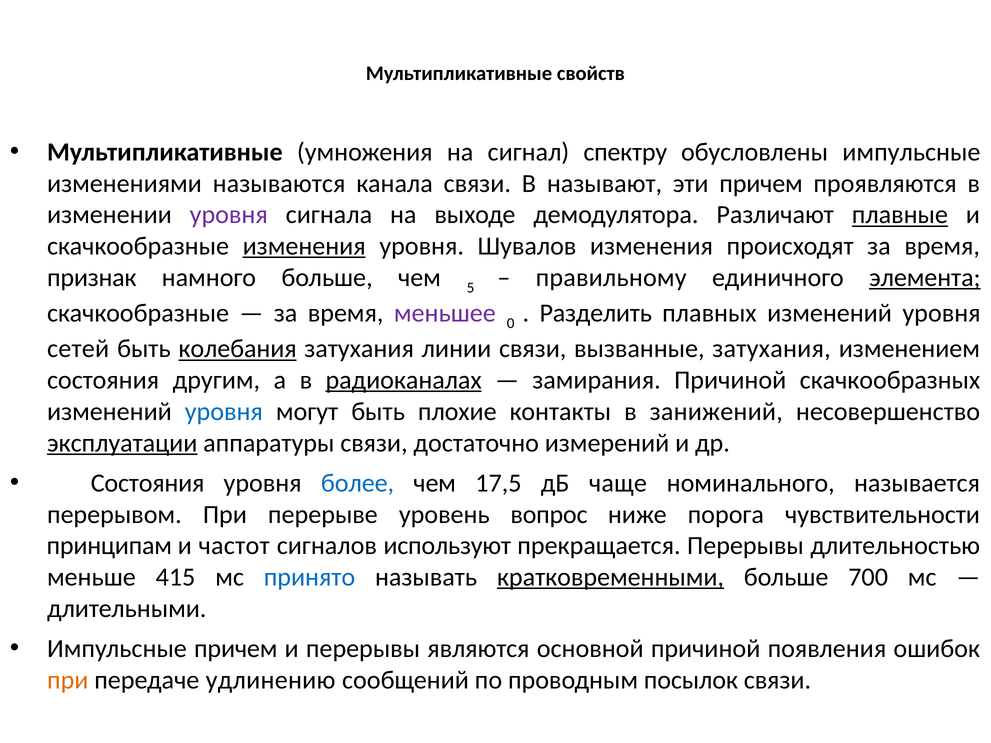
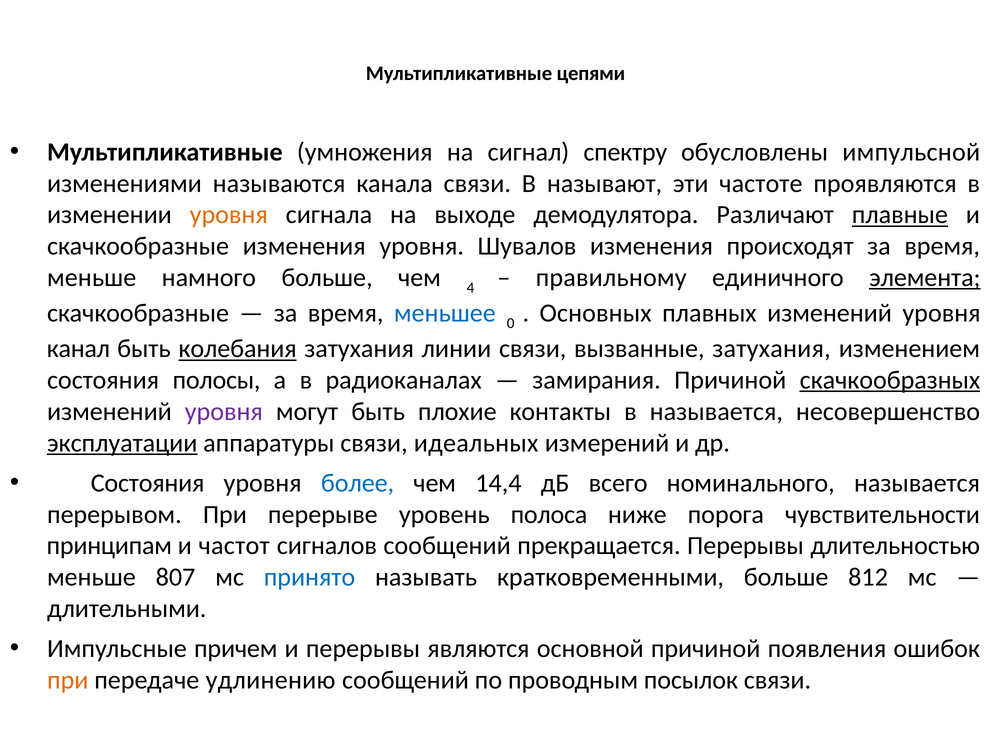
свойств: свойств -> цепями (591, 73)
обусловлены импульсные: импульсные -> импульсной (911, 152)
эти причем: причем -> частоте (761, 184)
уровня colour: purple -> orange (229, 215)
изменения underline: present -> none (304, 246)
признак: признак -> меньше (92, 278)
5: 5 -> 4 (470, 288)
меньшее colour: purple -> blue (445, 313)
Разделить: Разделить -> Основных (596, 313)
сетей: сетей -> канал (78, 349)
другим: другим -> полосы (217, 380)
радиоканалах underline: present -> none (404, 380)
скачкообразных underline: none -> present (890, 380)
уровня colour: blue -> purple (224, 412)
в занижений: занижений -> называется (716, 412)
достаточно: достаточно -> идеальных (476, 443)
17,5: 17,5 -> 14,4 (498, 483)
чаще: чаще -> всего (618, 483)
вопрос: вопрос -> полоса (549, 515)
сигналов используют: используют -> сообщений (447, 546)
415: 415 -> 807 (176, 577)
кратковременными underline: present -> none (610, 577)
700: 700 -> 812 (868, 577)
